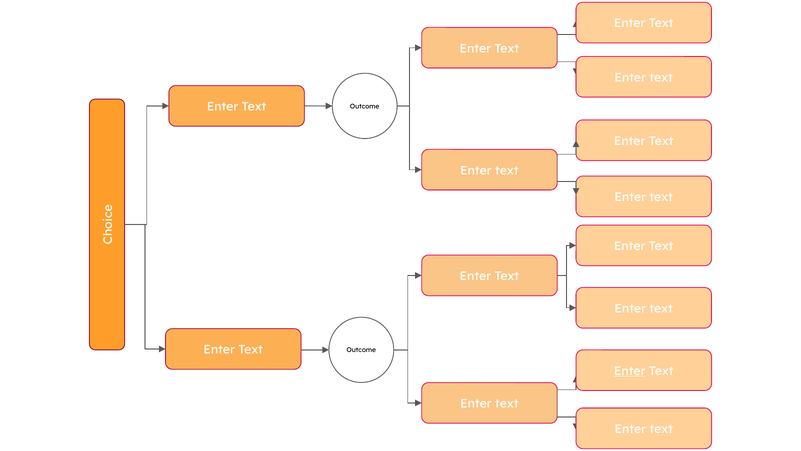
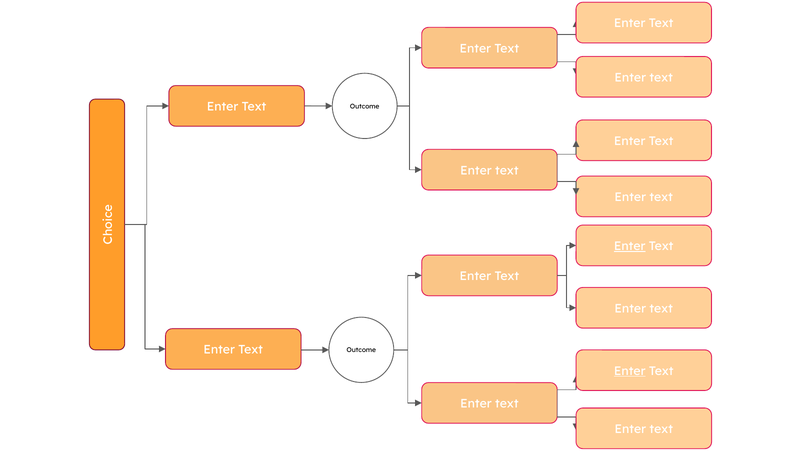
Enter underline: none -> present (630, 246)
